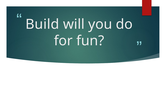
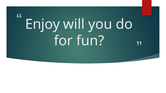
Build: Build -> Enjoy (42, 24)
